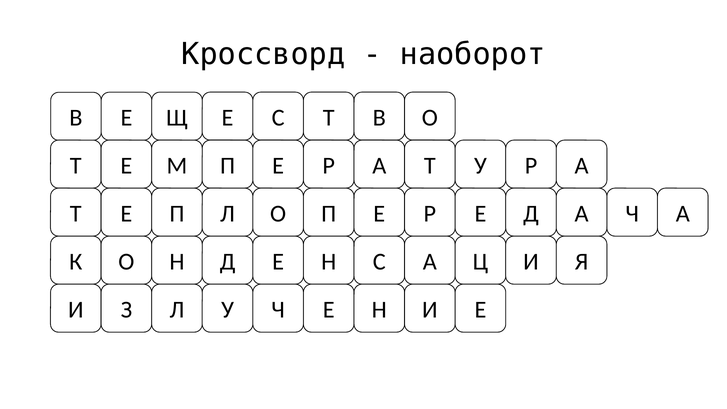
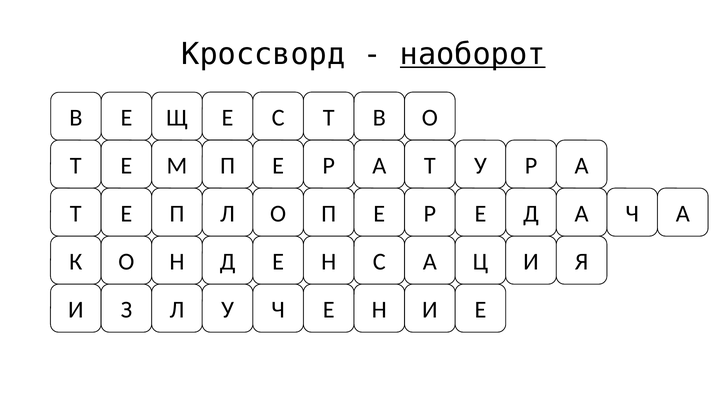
наоборот underline: none -> present (473, 54)
